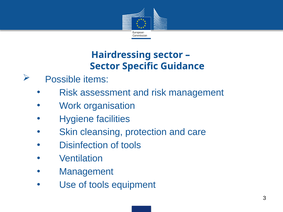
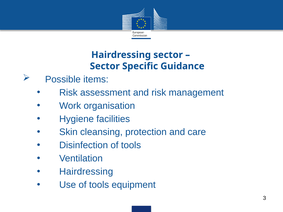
Management: Management -> Hairdressing (86, 172)
